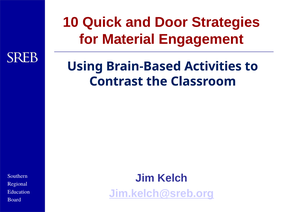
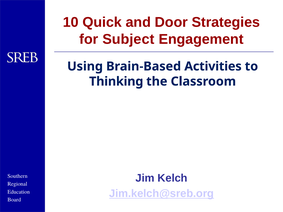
Material: Material -> Subject (128, 39)
Contrast: Contrast -> Thinking (116, 82)
